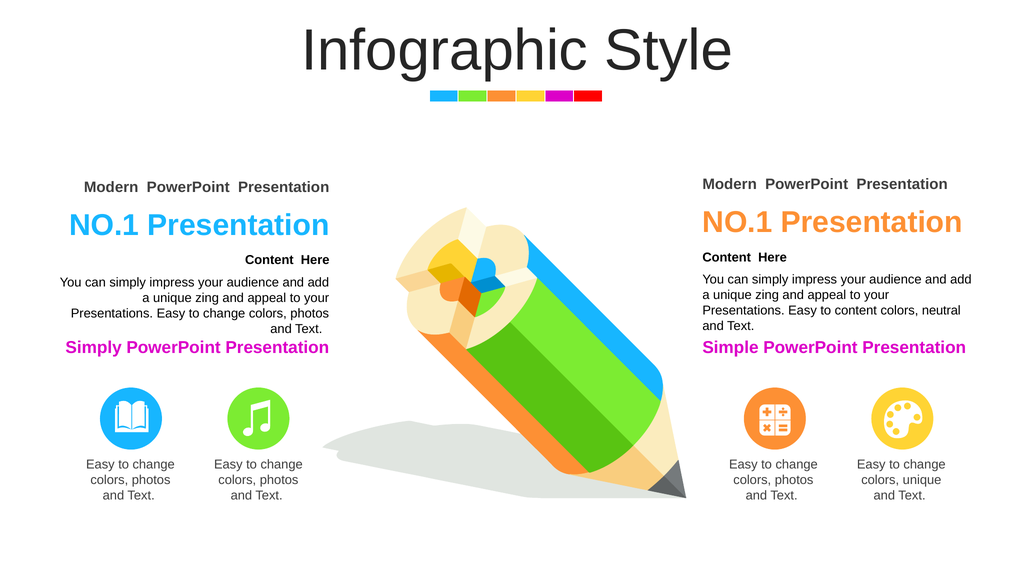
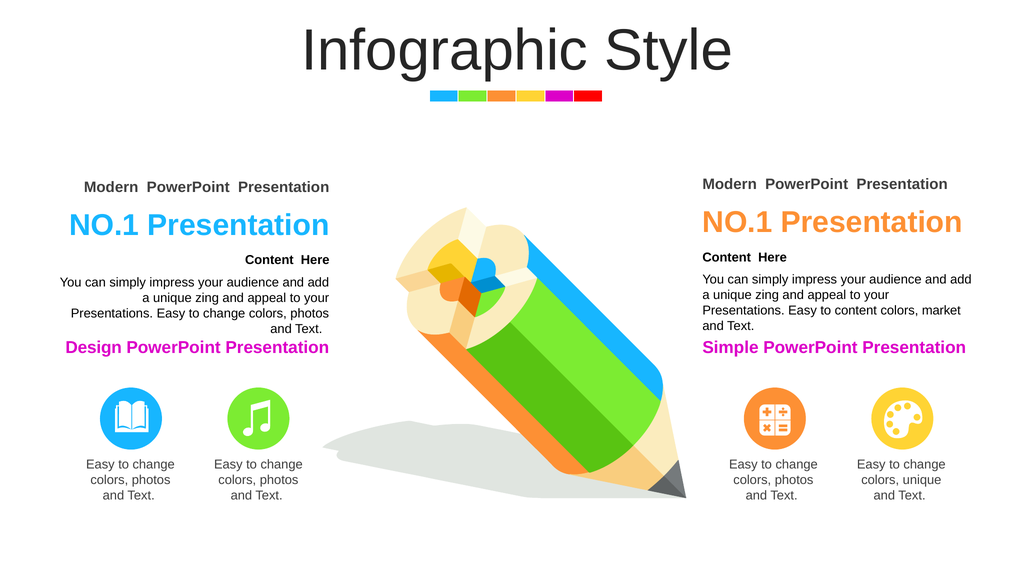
neutral: neutral -> market (941, 310)
Simply: Simply -> Design (94, 347)
